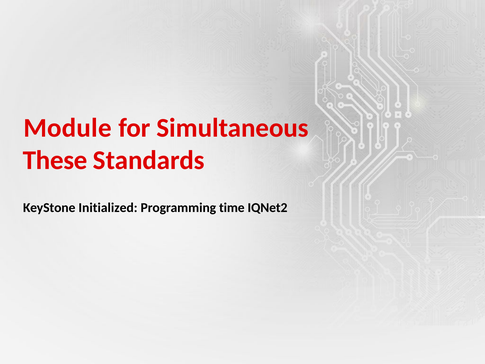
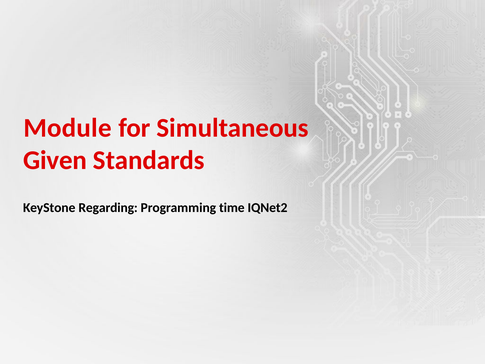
These: These -> Given (55, 160)
Initialized: Initialized -> Regarding (108, 208)
